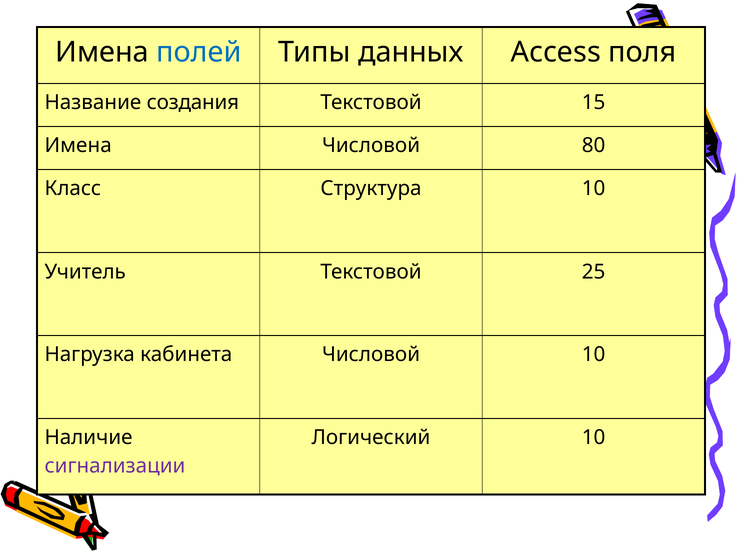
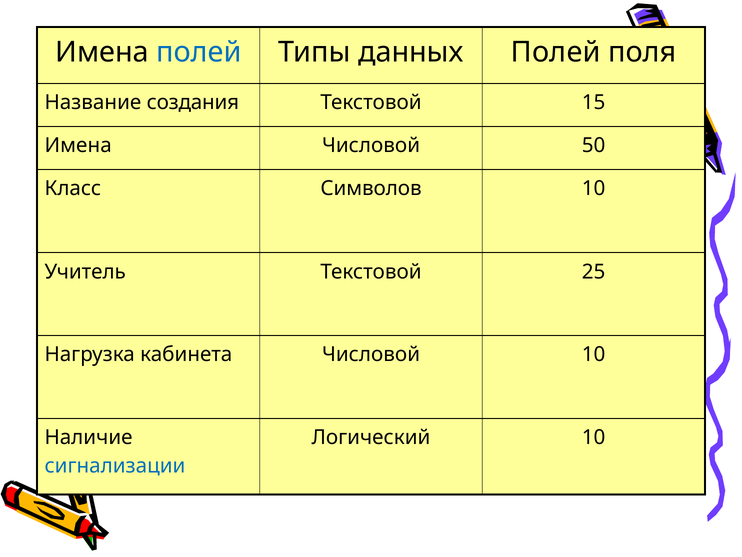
данных Access: Access -> Полей (556, 52)
80: 80 -> 50 (594, 146)
Структура: Структура -> Символов (371, 189)
сигнализации colour: purple -> blue (115, 465)
